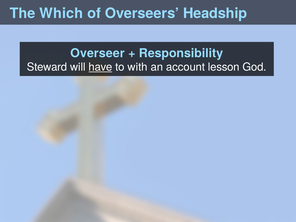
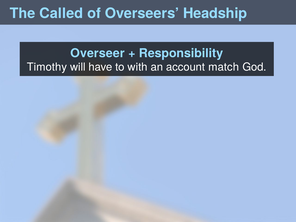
Which: Which -> Called (61, 13)
Steward: Steward -> Timothy (47, 67)
have underline: present -> none (100, 67)
lesson: lesson -> match (224, 67)
